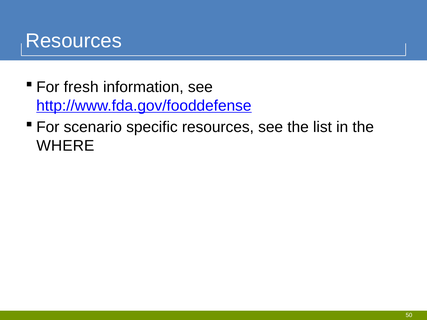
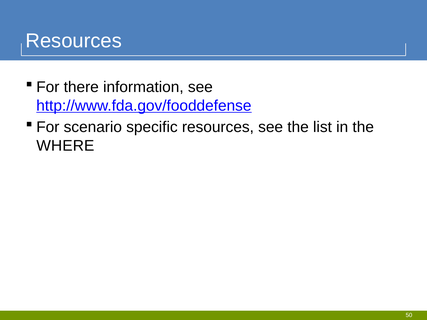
fresh: fresh -> there (81, 87)
